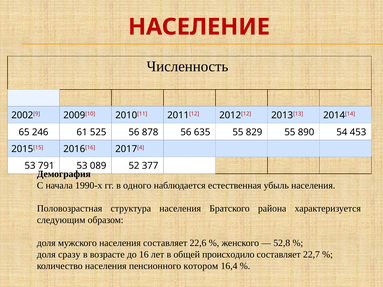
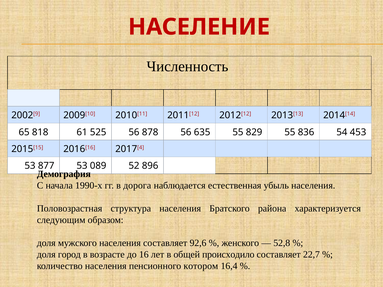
246: 246 -> 818 (40, 132)
890: 890 -> 836 (306, 132)
791: 791 -> 877 (46, 166)
377: 377 -> 896 (150, 166)
одного: одного -> дорога (137, 186)
22,6: 22,6 -> 92,6 (198, 243)
сразу: сразу -> город (69, 255)
